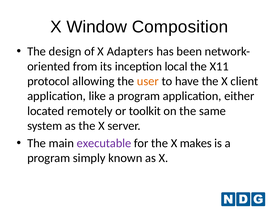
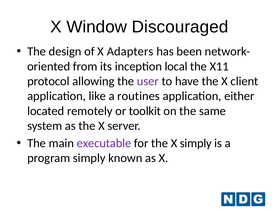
Composition: Composition -> Discouraged (180, 27)
user colour: orange -> purple (148, 81)
like a program: program -> routines (139, 96)
X makes: makes -> simply (196, 143)
